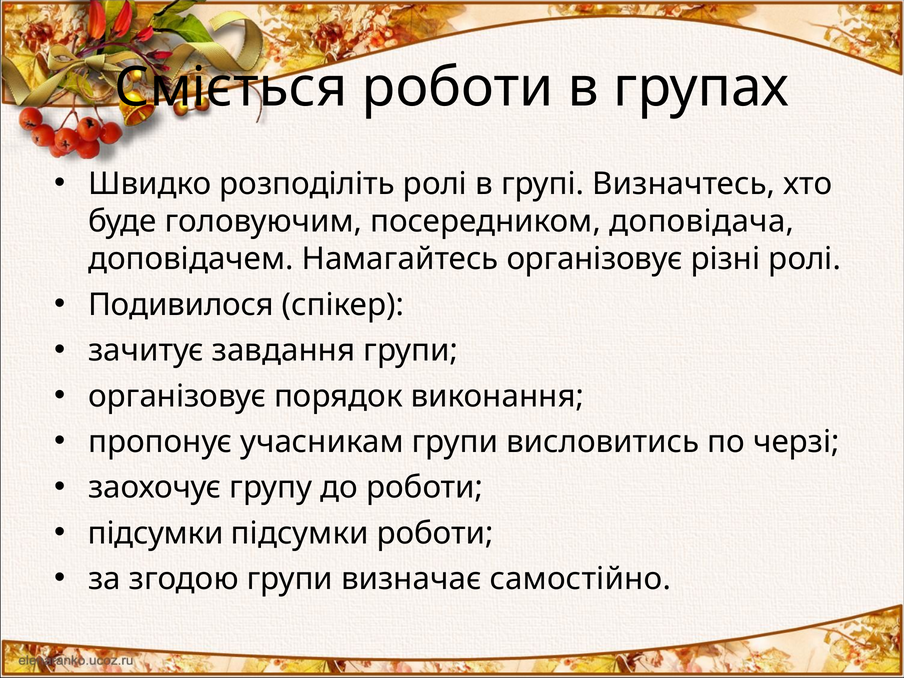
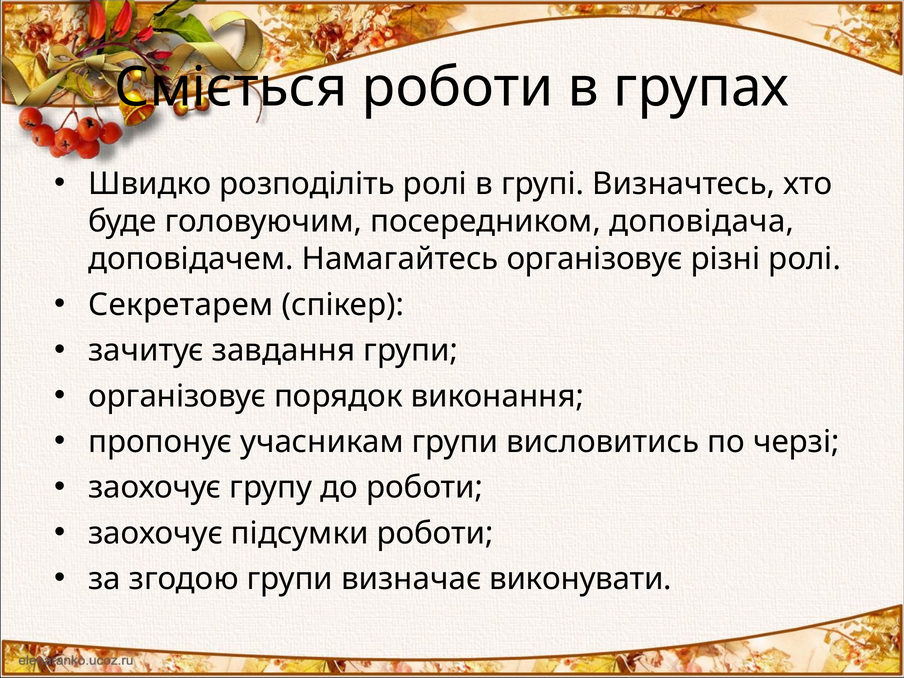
Подивилося: Подивилося -> Секретарем (181, 305)
підсумки: підсумки -> заохочує (156, 533)
самостійно: самостійно -> виконувати (581, 579)
